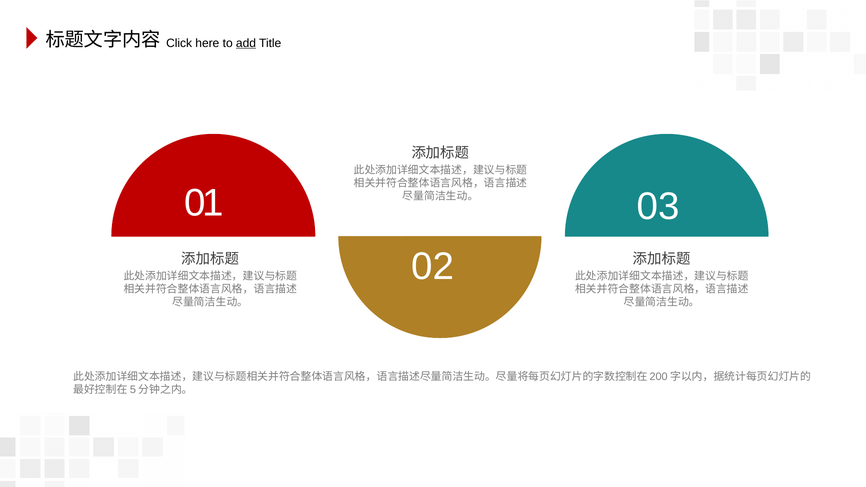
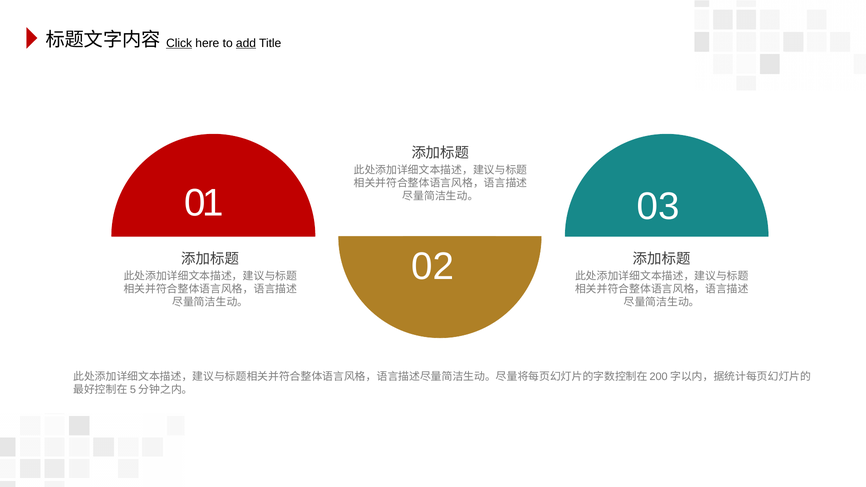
Click underline: none -> present (179, 43)
